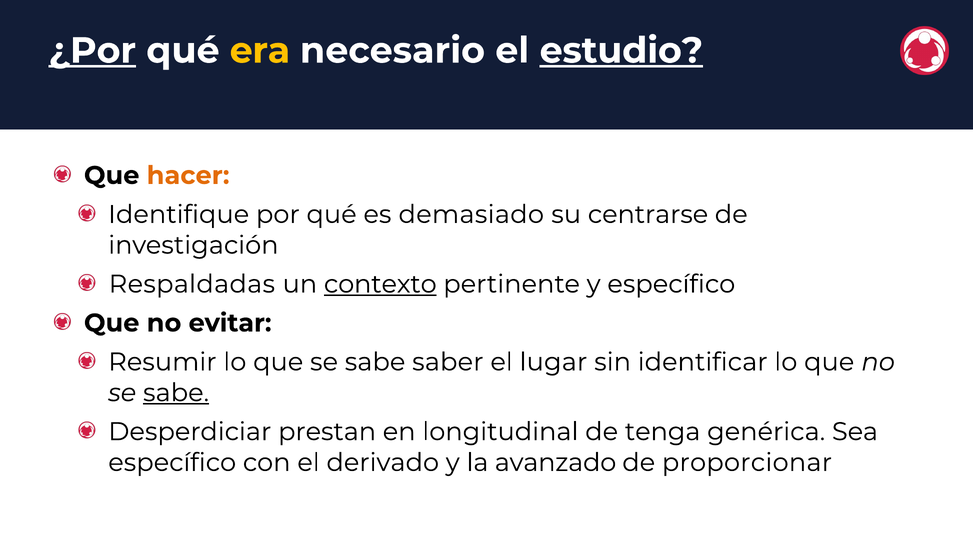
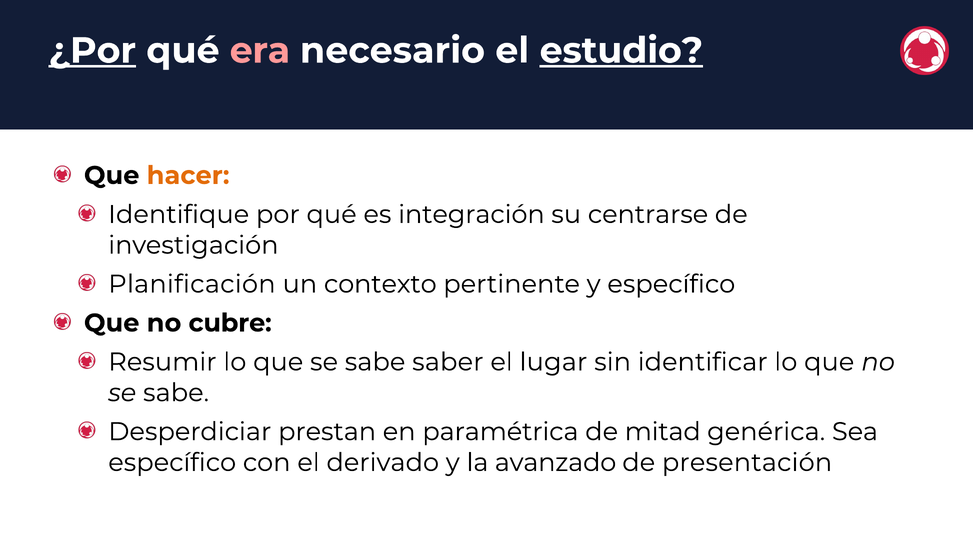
era colour: yellow -> pink (260, 51)
demasiado: demasiado -> integración (471, 215)
Respaldadas: Respaldadas -> Planificación (192, 284)
contexto underline: present -> none (380, 284)
evitar: evitar -> cubre (230, 323)
sabe underline: present -> none (176, 393)
longitudinal: longitudinal -> paramétrica (500, 432)
tenga: tenga -> mitad (663, 432)
proporcionar: proporcionar -> presentación (747, 463)
